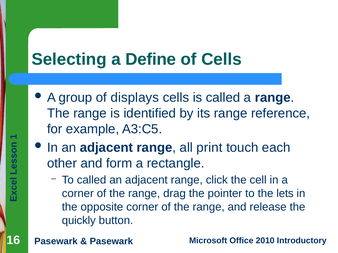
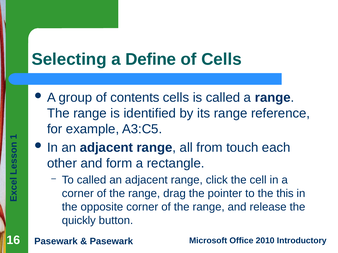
displays: displays -> contents (135, 98)
print: print -> from (210, 148)
lets: lets -> this (285, 194)
